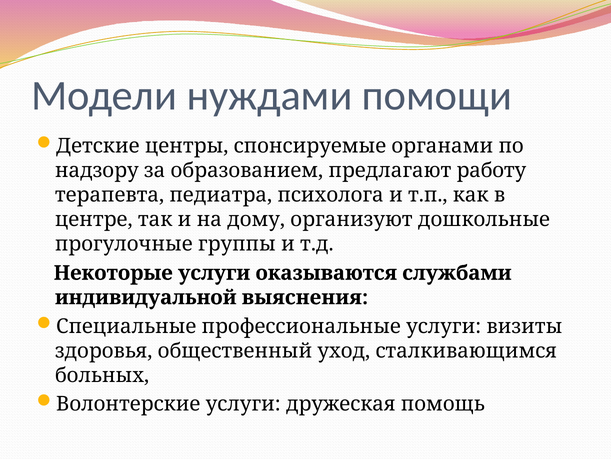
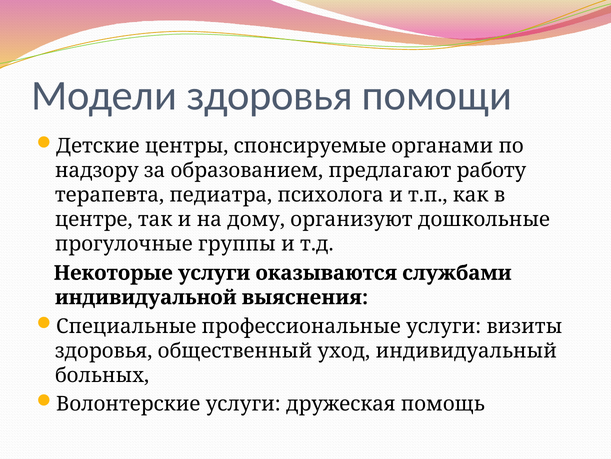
Модели нуждами: нуждами -> здоровья (270, 95)
сталкивающимся: сталкивающимся -> индивидуальный (466, 350)
